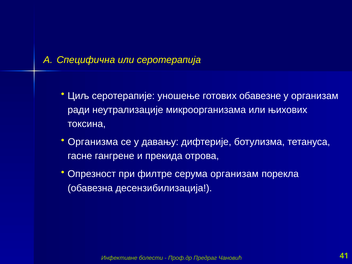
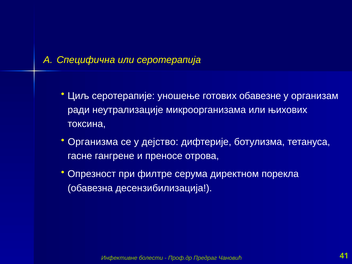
давању: давању -> дејство (160, 142)
прекида: прекида -> преносе (164, 156)
серума организам: организам -> директном (235, 174)
